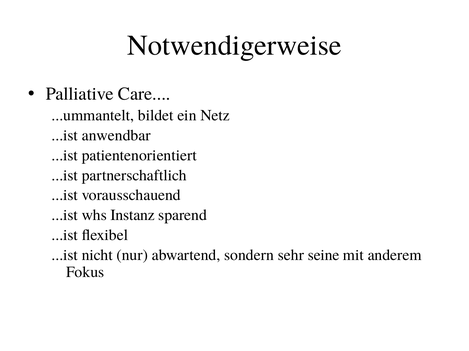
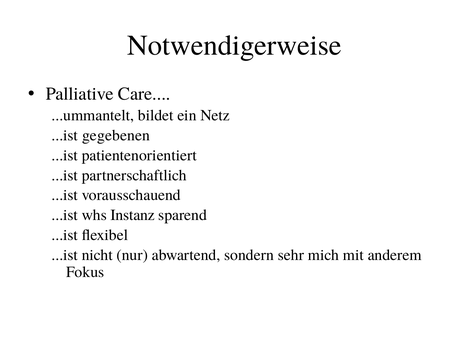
anwendbar: anwendbar -> gegebenen (116, 136)
seine: seine -> mich (323, 256)
